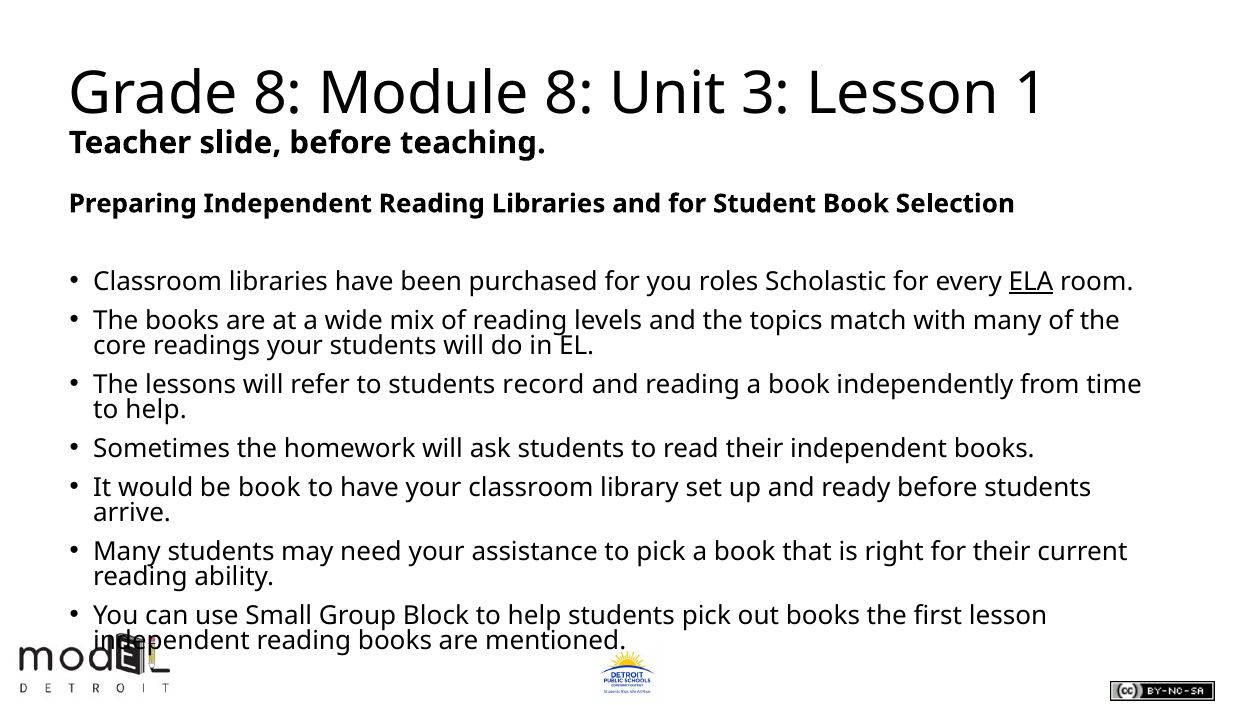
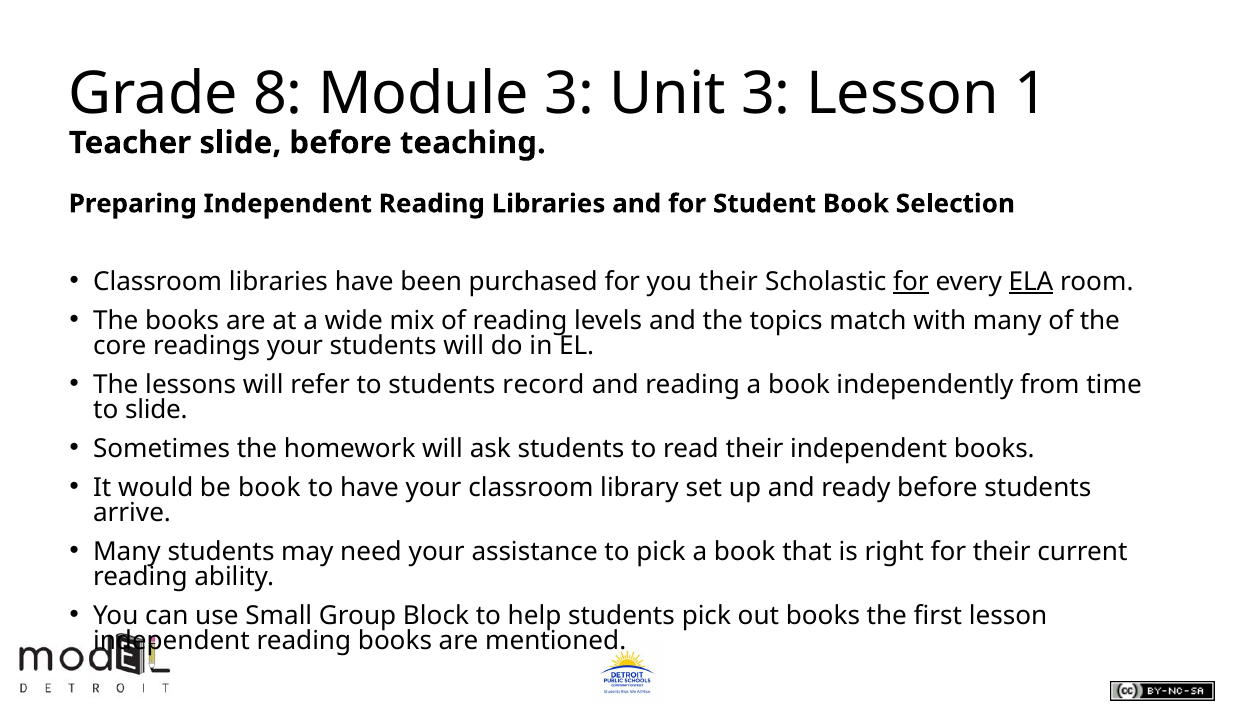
Module 8: 8 -> 3 (569, 94)
you roles: roles -> their (728, 282)
for underline: none -> present (911, 282)
help: help -> slide (156, 410)
